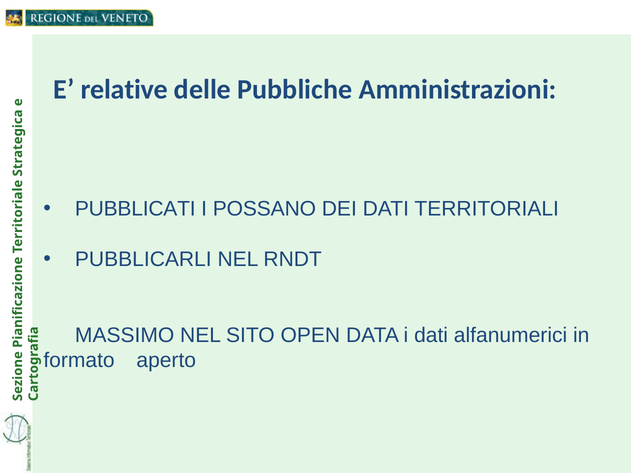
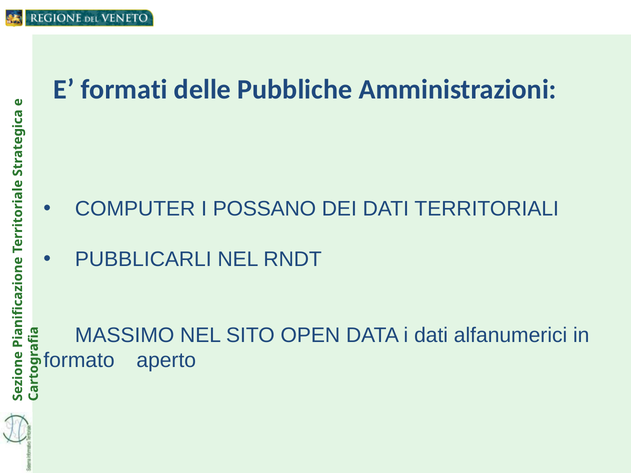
relative: relative -> formati (124, 90)
PUBBLICATI: PUBBLICATI -> COMPUTER (135, 209)
